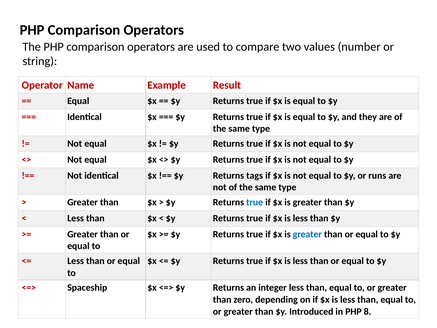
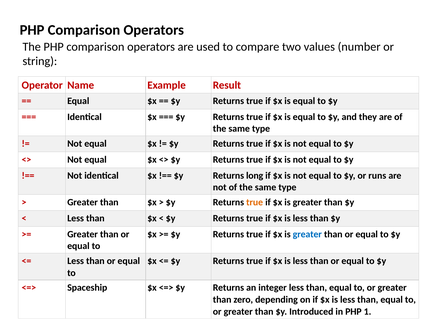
tags: tags -> long (255, 175)
true colour: blue -> orange (255, 202)
8: 8 -> 1 (368, 311)
